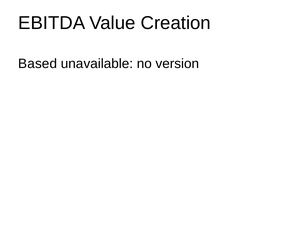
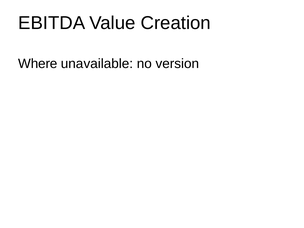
Based: Based -> Where (38, 64)
